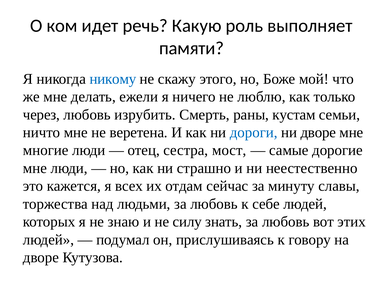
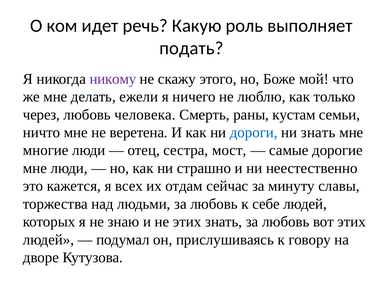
памяти: памяти -> подать (191, 48)
никому colour: blue -> purple (113, 79)
изрубить: изрубить -> человека (145, 115)
ни дворе: дворе -> знать (318, 133)
не силу: силу -> этих (187, 222)
